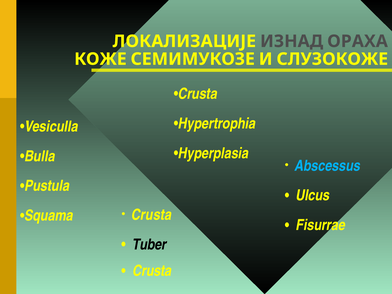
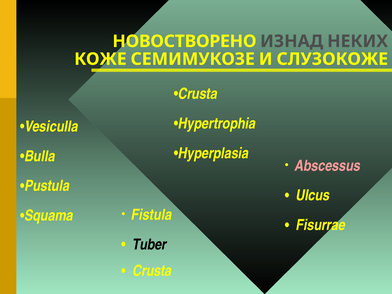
ЛОКАЛИЗАЦИЈЕ: ЛОКАЛИЗАЦИЈЕ -> НОВОСТВОРЕНО (184, 41)
ОРАХА: ОРАХА -> НЕКИХ (358, 41)
Abscessus colour: light blue -> pink (327, 166)
Crusta: Crusta -> Fistula (152, 215)
